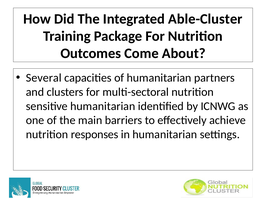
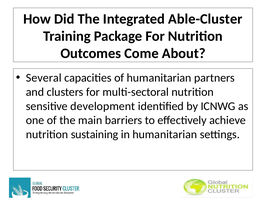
sensitive humanitarian: humanitarian -> development (103, 106)
responses: responses -> sustaining (95, 135)
